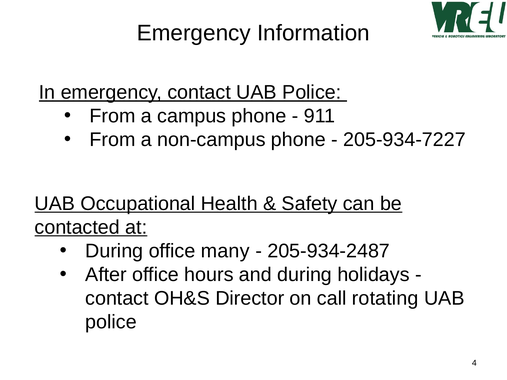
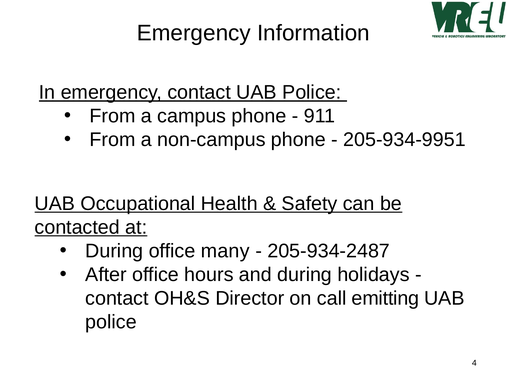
205-934-7227: 205-934-7227 -> 205-934-9951 (404, 140)
rotating: rotating -> emitting (385, 298)
